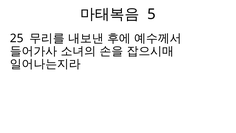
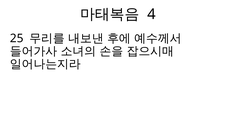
5: 5 -> 4 (151, 14)
